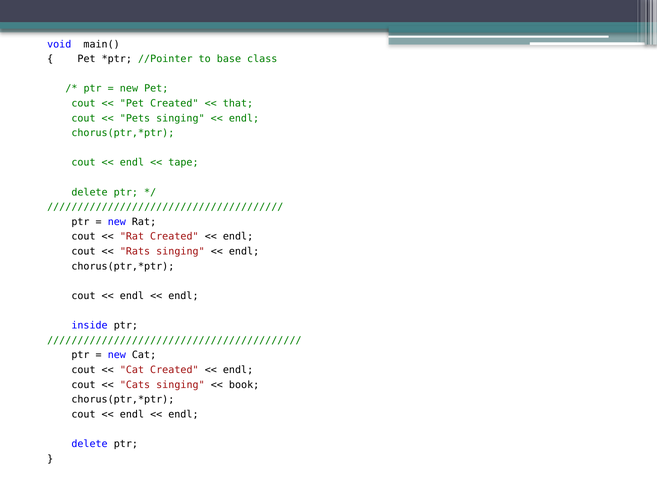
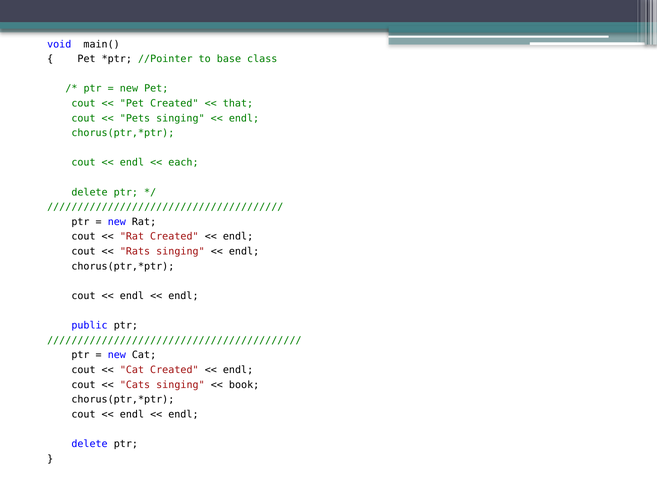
tape: tape -> each (183, 163)
inside: inside -> public (90, 325)
